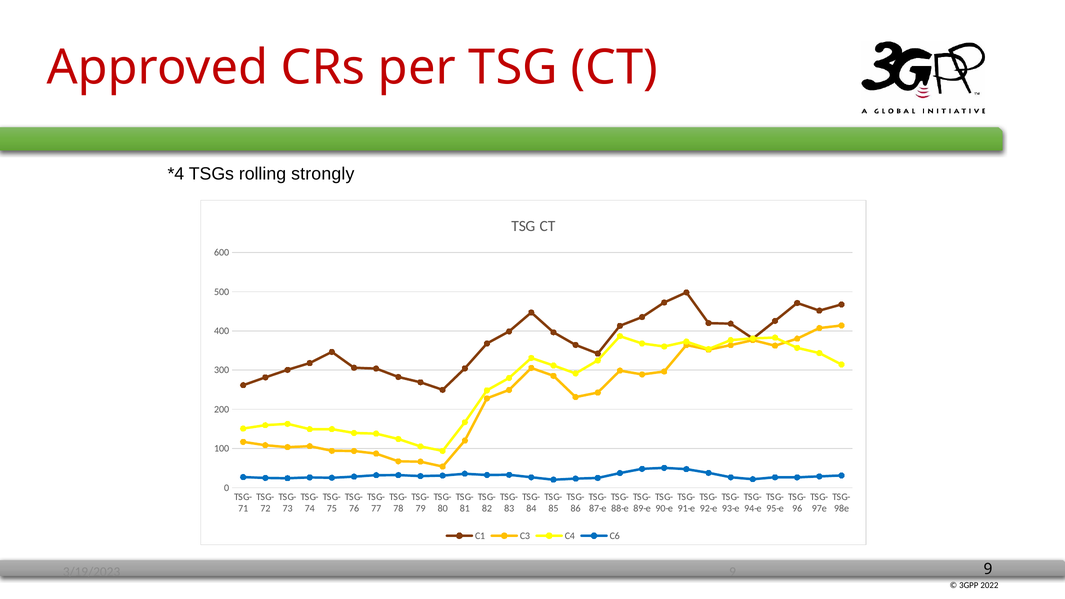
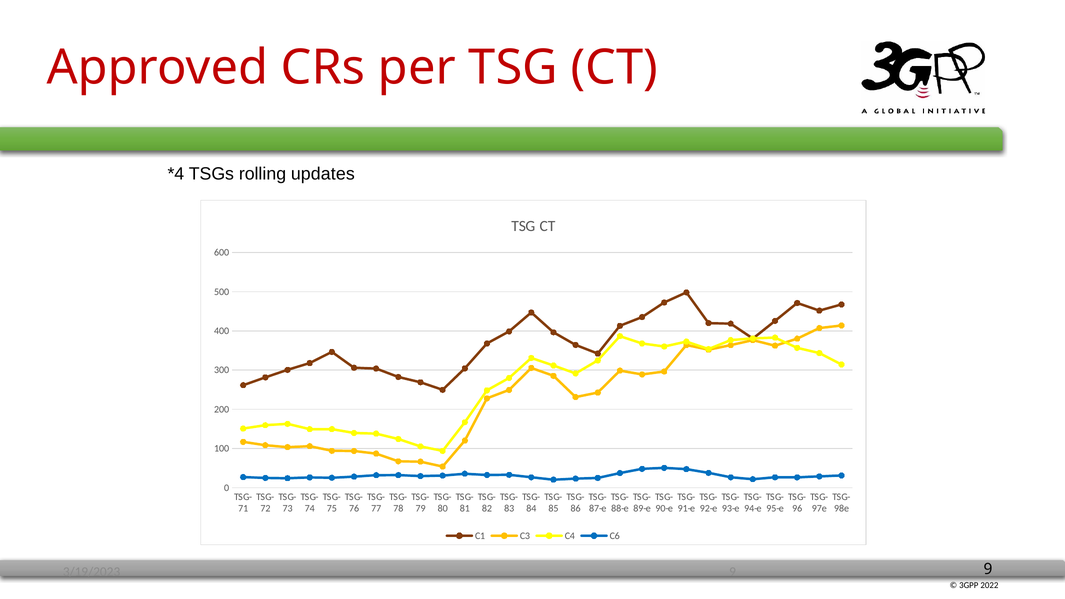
strongly: strongly -> updates (323, 174)
